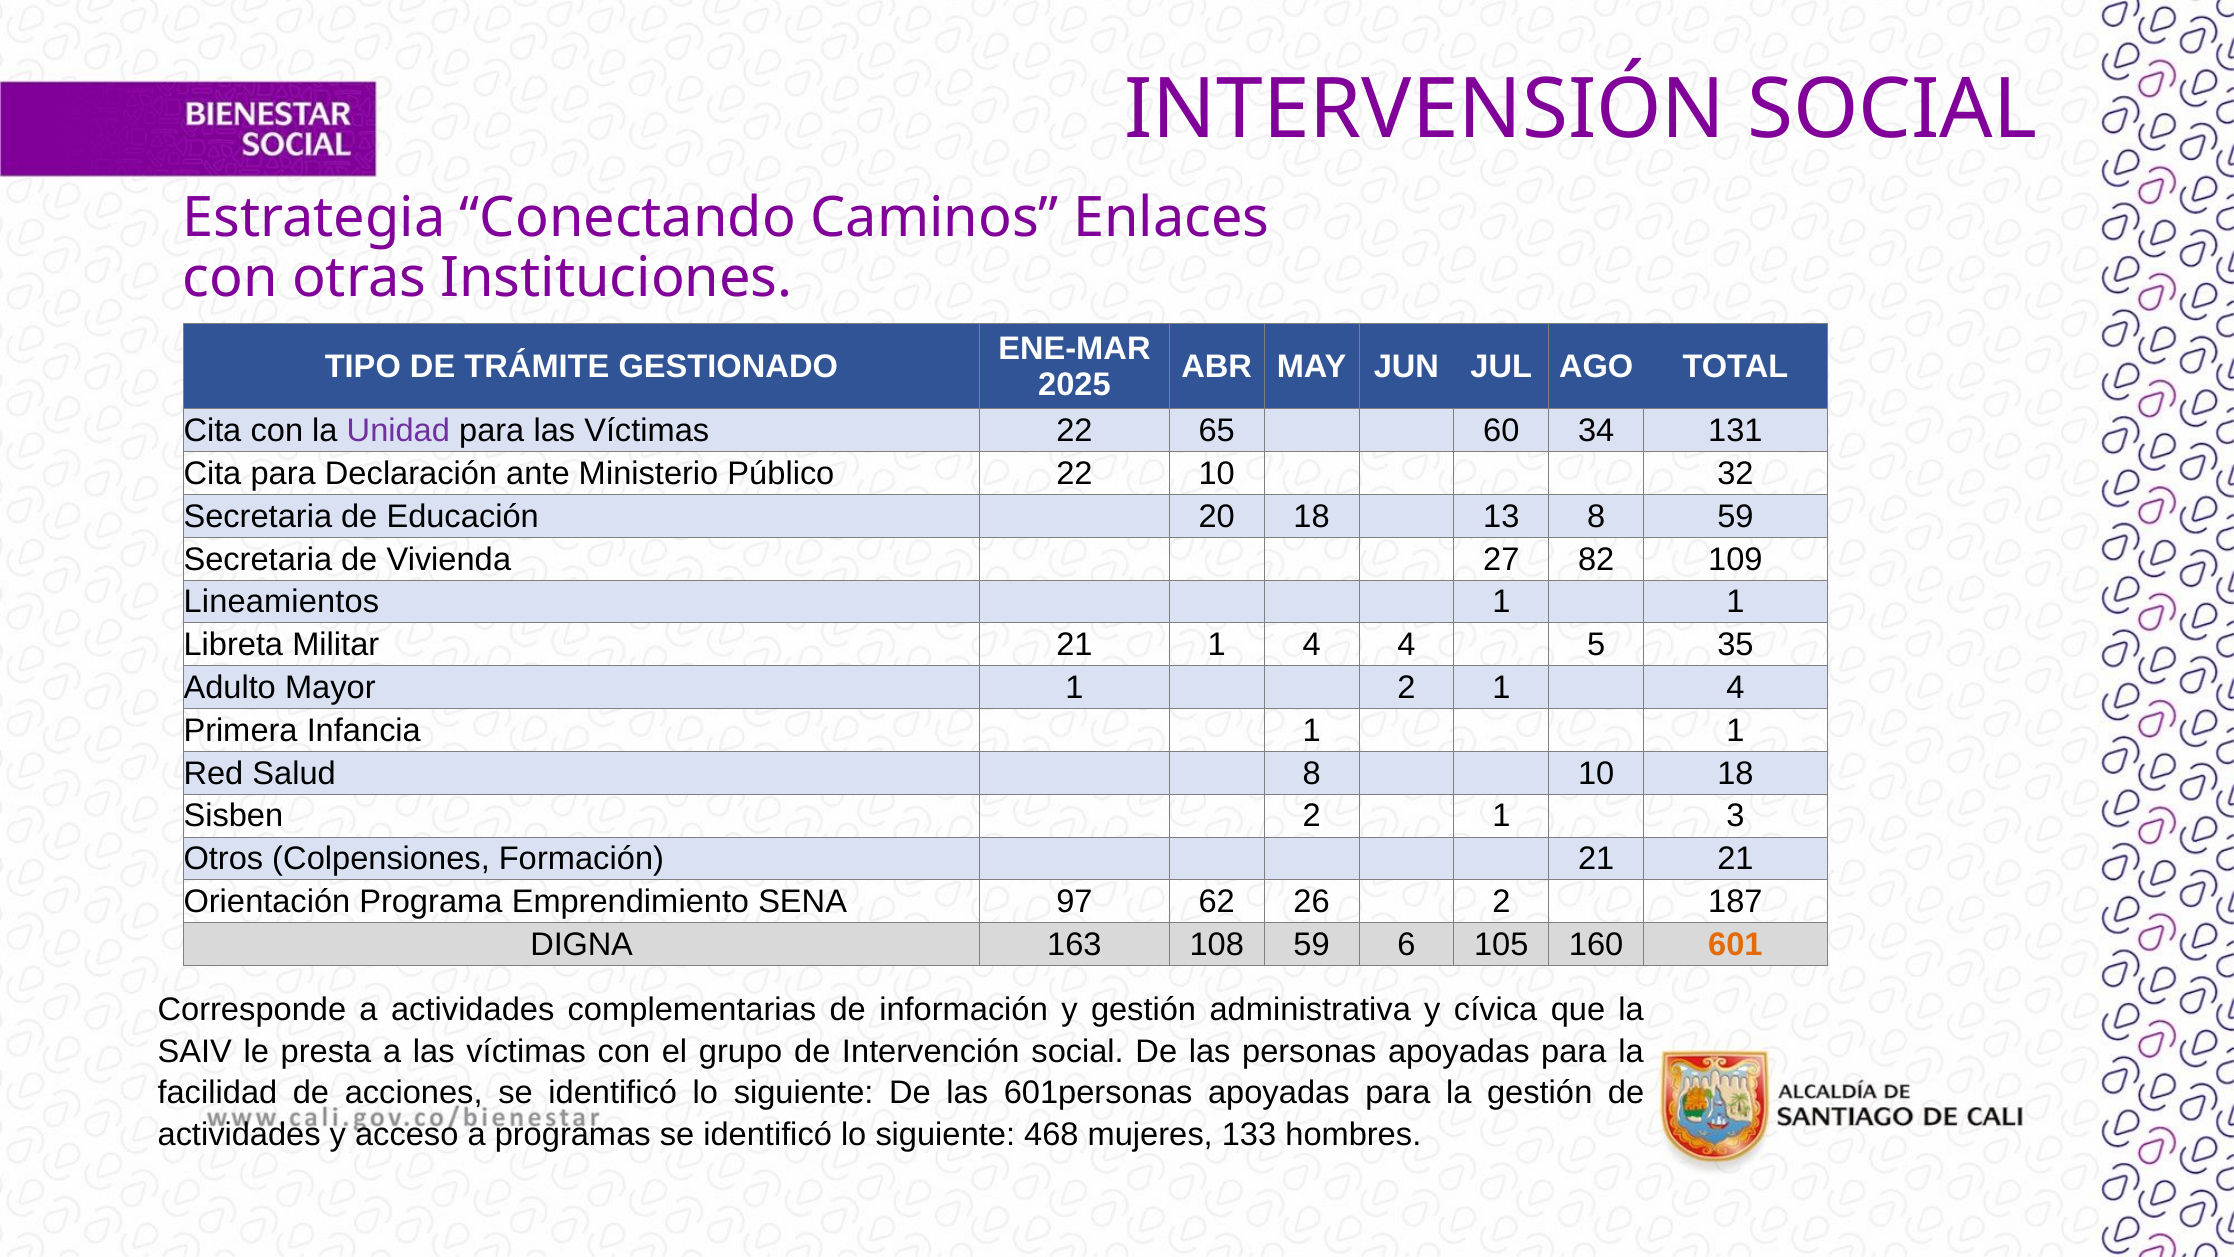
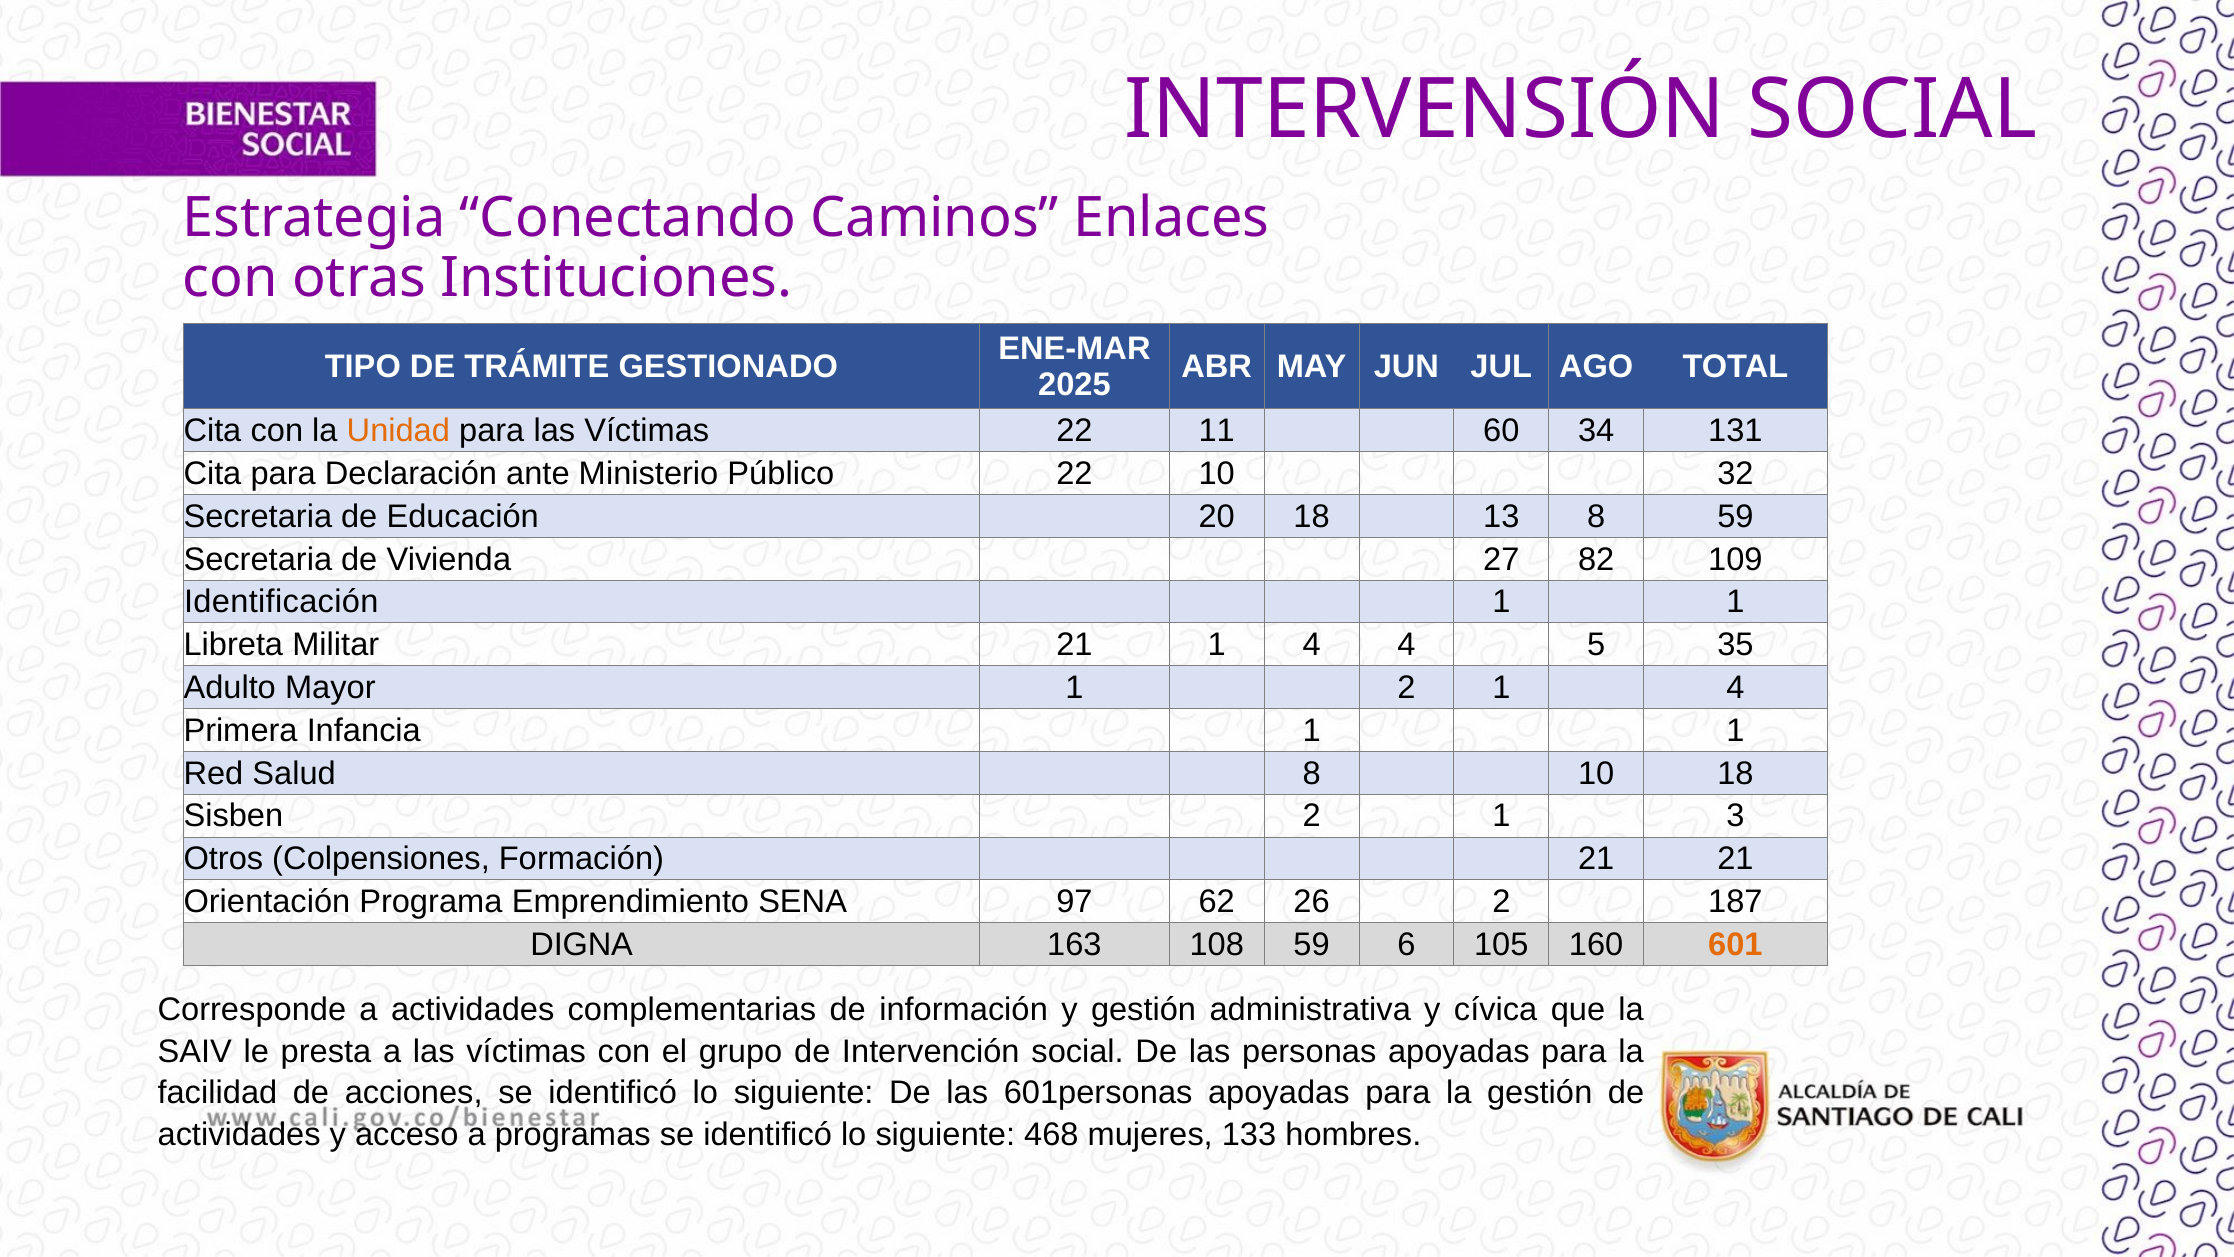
Unidad colour: purple -> orange (398, 431)
65: 65 -> 11 (1217, 431)
Lineamientos: Lineamientos -> Identificación (281, 602)
